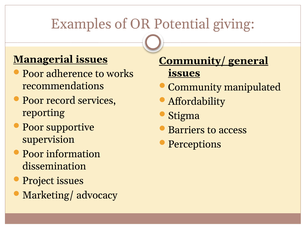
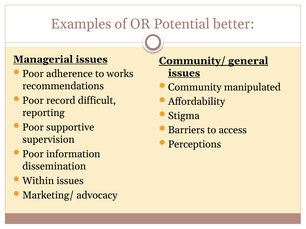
giving: giving -> better (234, 24)
services: services -> difficult (97, 101)
Project: Project -> Within (38, 181)
